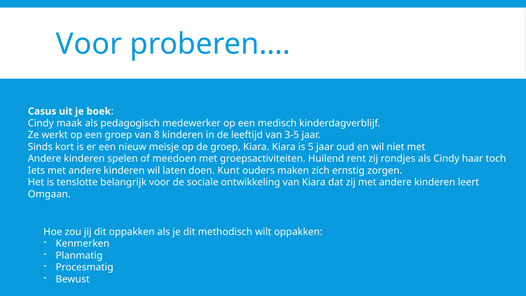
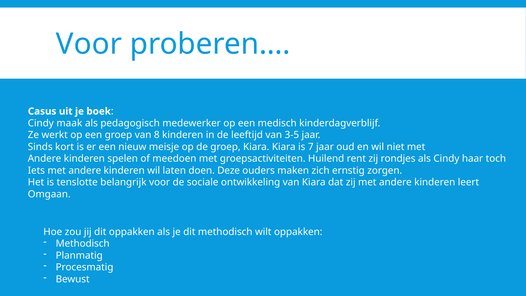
5: 5 -> 7 (311, 147)
Kunt: Kunt -> Deze (229, 170)
Kenmerken: Kenmerken -> Methodisch (83, 244)
